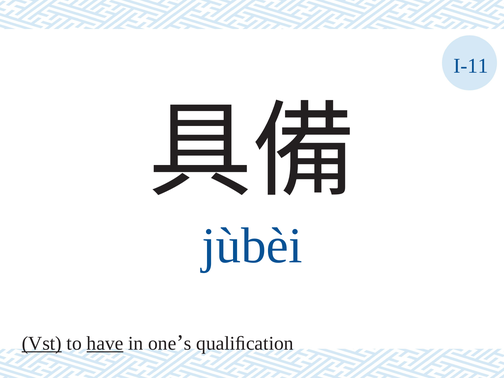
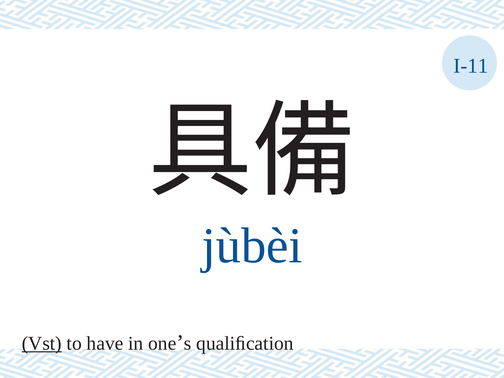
have underline: present -> none (105, 343)
